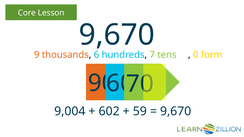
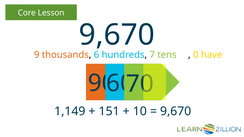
form: form -> have (212, 55)
9,004: 9,004 -> 1,149 (70, 112)
602: 602 -> 151 (109, 112)
59: 59 -> 10 (140, 112)
